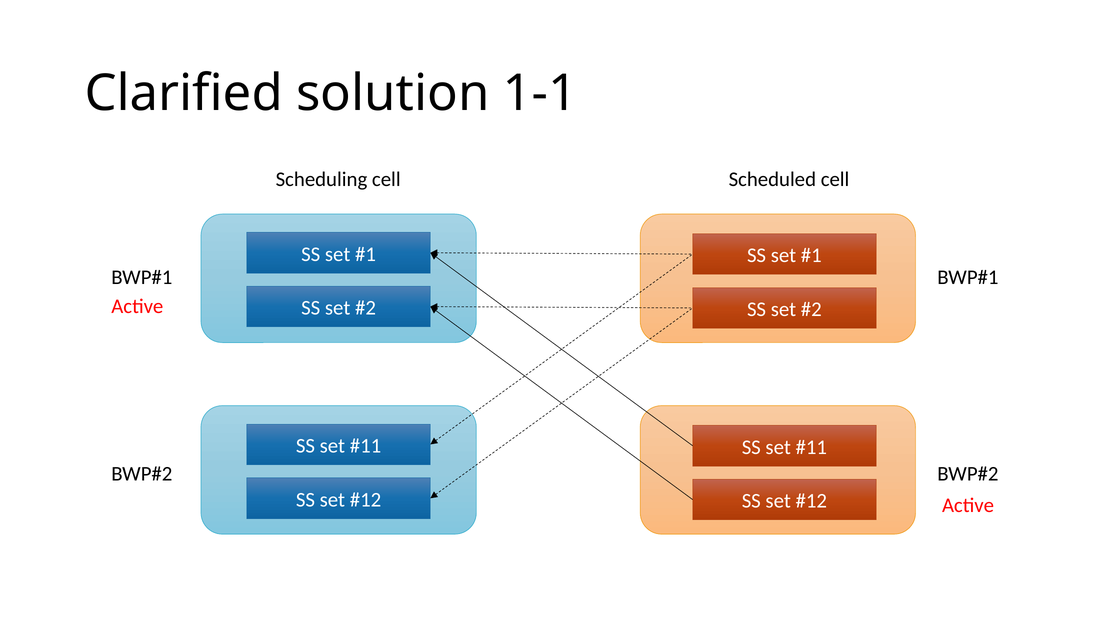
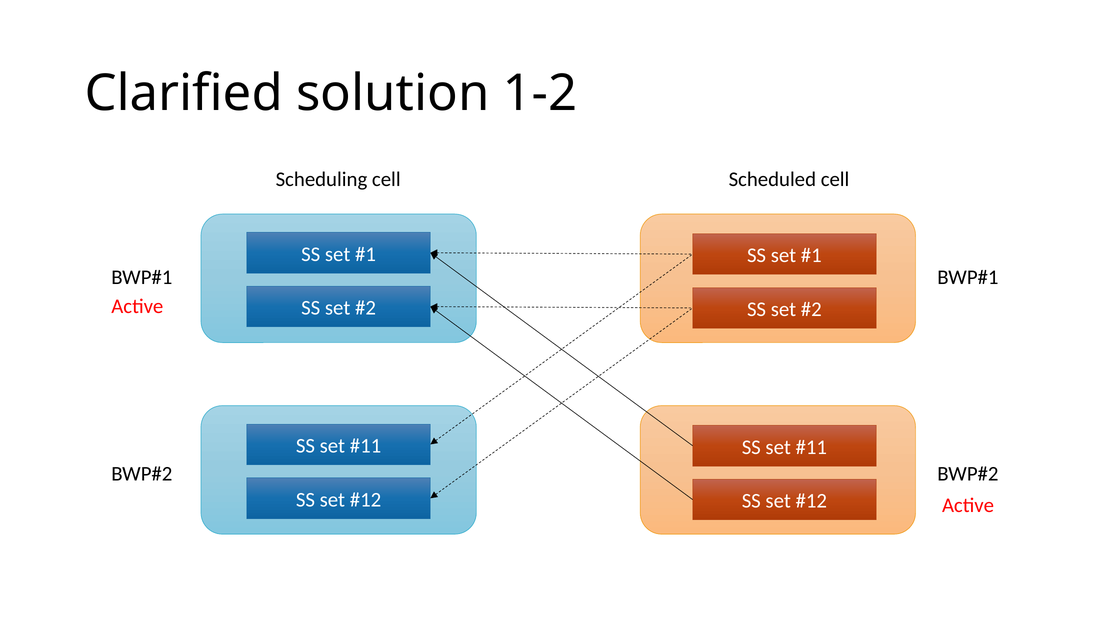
1-1: 1-1 -> 1-2 (540, 93)
